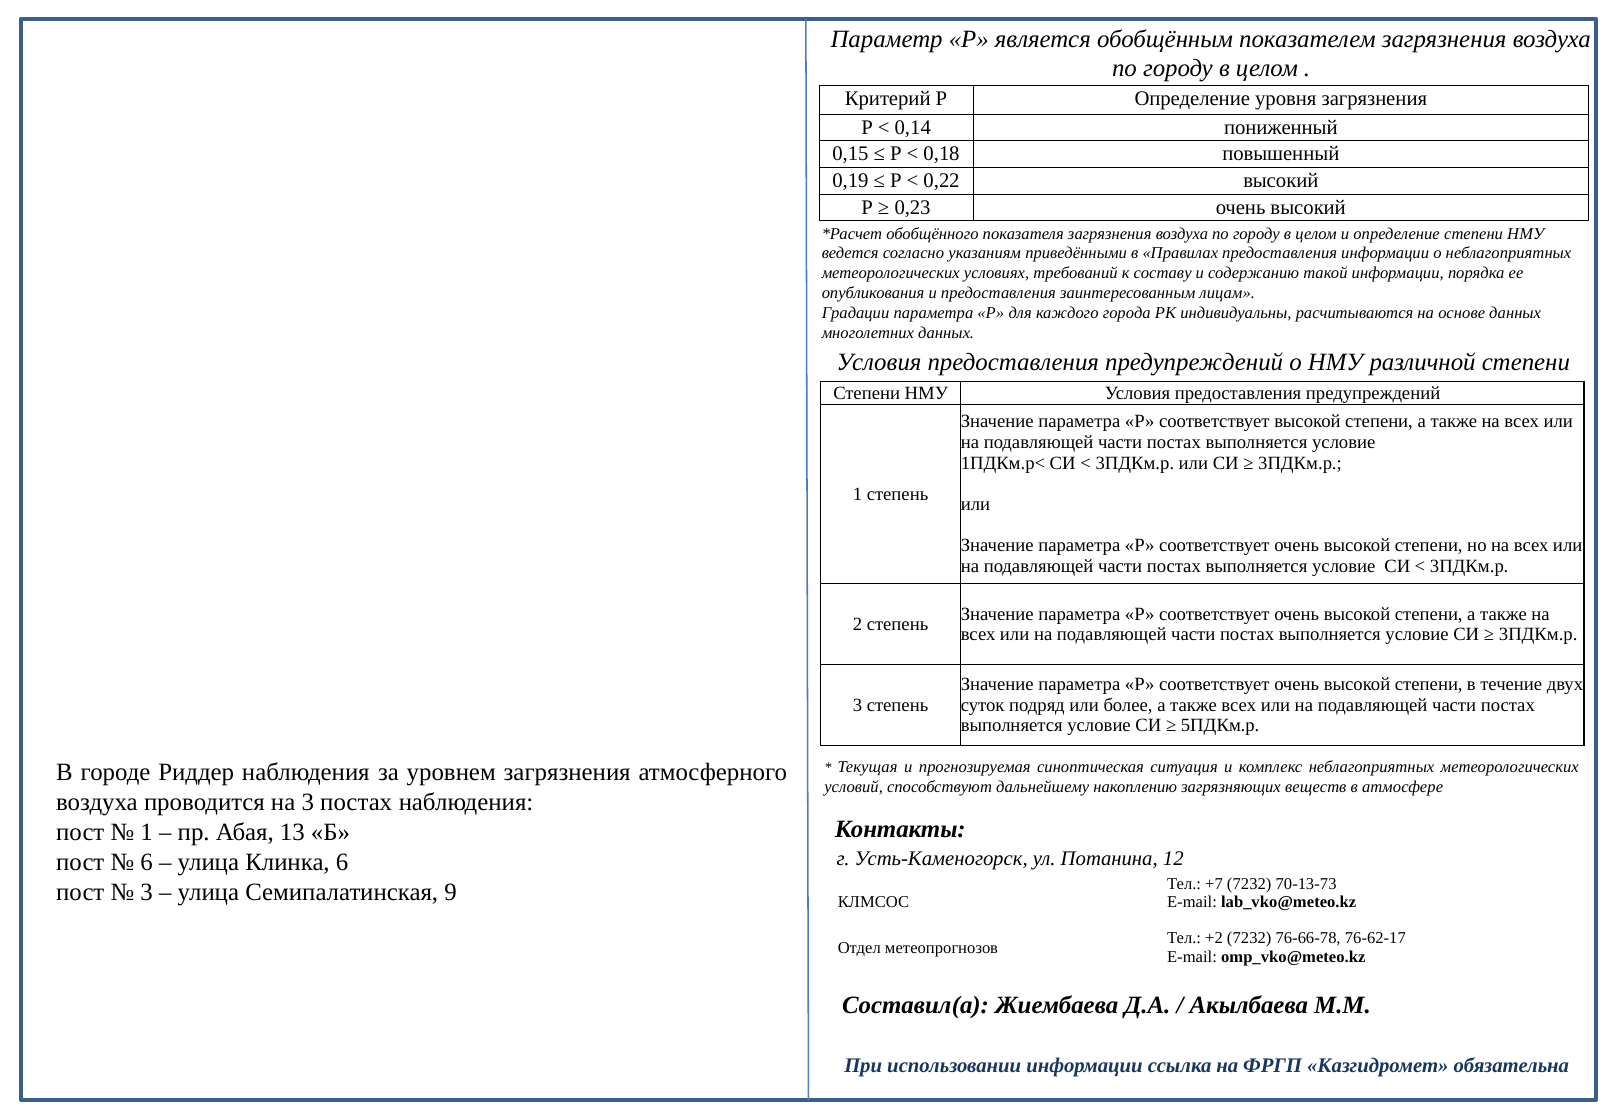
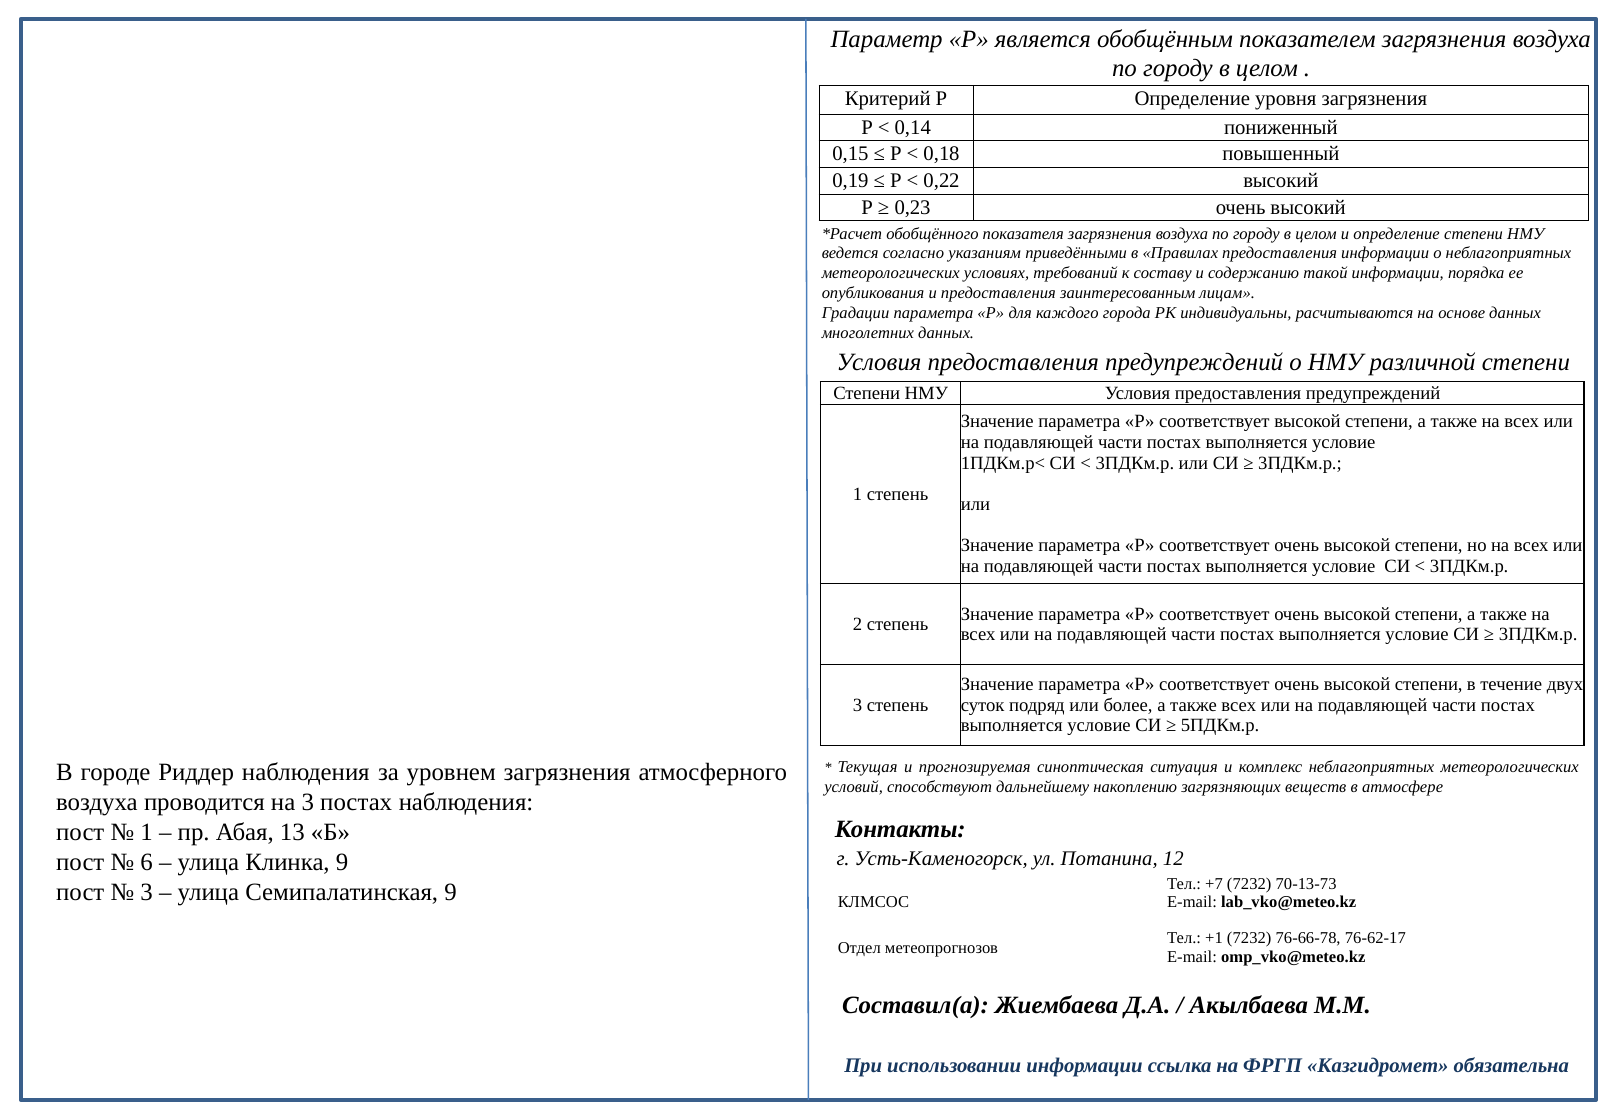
Клинка 6: 6 -> 9 (342, 862)
+2: +2 -> +1 (1214, 939)
